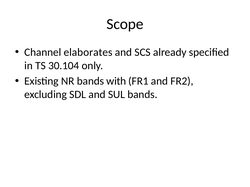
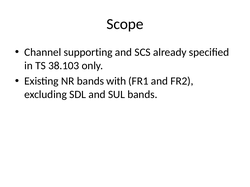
elaborates: elaborates -> supporting (88, 52)
30.104: 30.104 -> 38.103 (64, 66)
